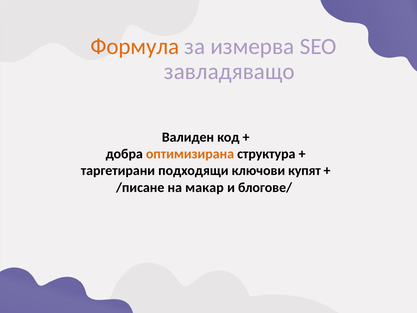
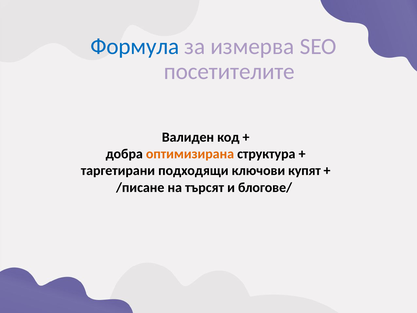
Формула colour: orange -> blue (135, 46)
завладяващо: завладяващо -> посетителите (229, 72)
макар: макар -> търсят (205, 187)
